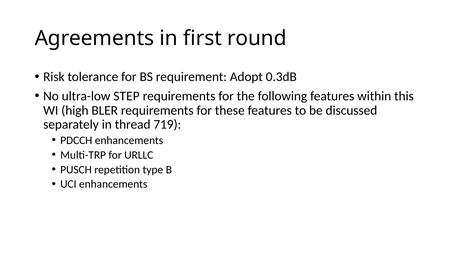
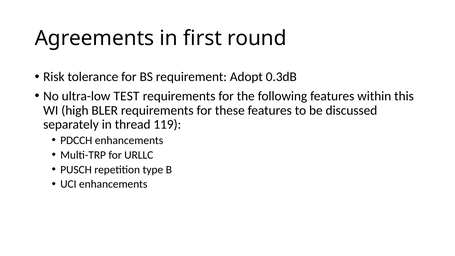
STEP: STEP -> TEST (126, 96)
719: 719 -> 119 (167, 125)
